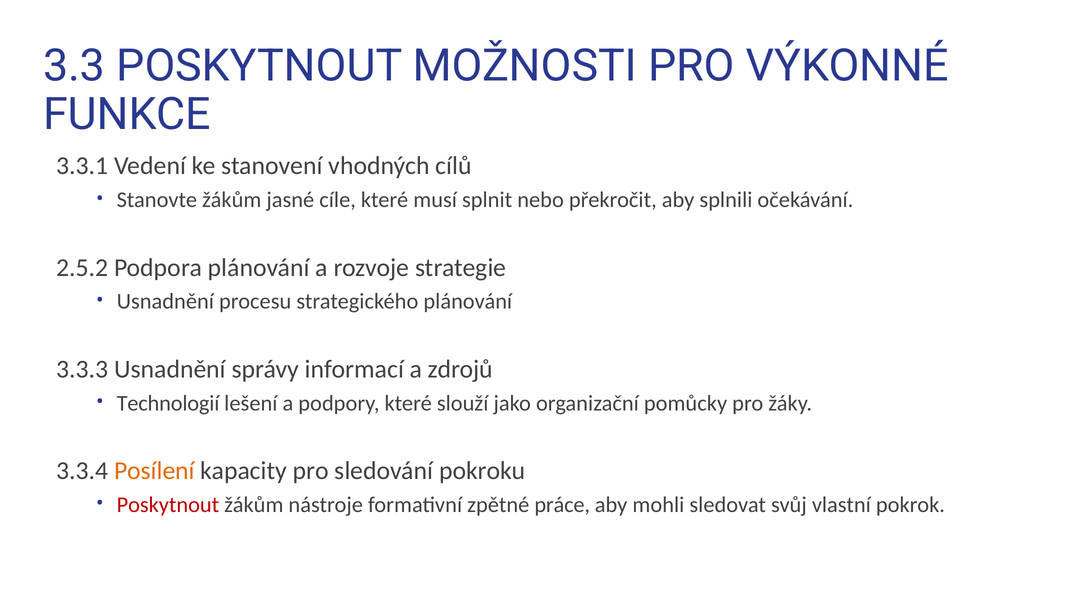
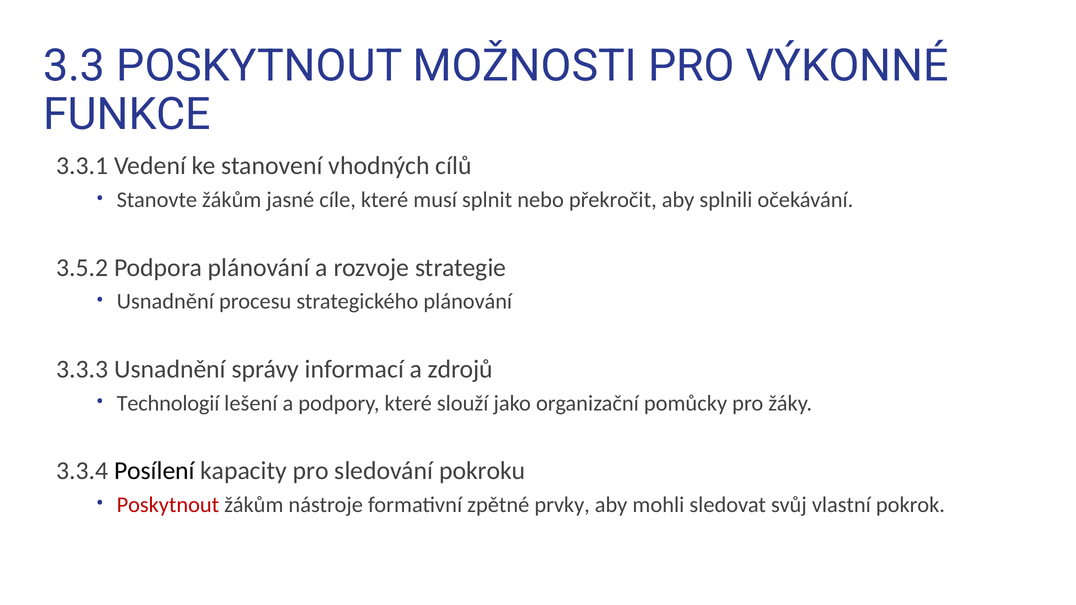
2.5.2: 2.5.2 -> 3.5.2 (82, 268)
Posílení colour: orange -> black (154, 471)
práce: práce -> prvky (562, 505)
